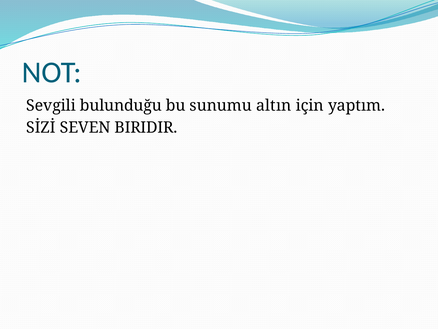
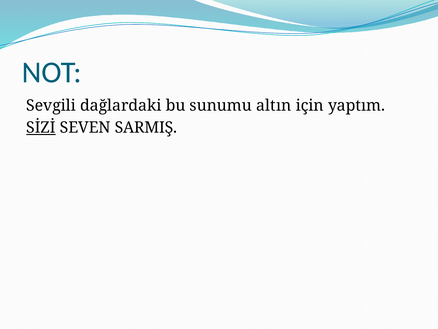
bulunduğu: bulunduğu -> dağlardaki (121, 105)
SİZİ underline: none -> present (41, 128)
BIRIDIR: BIRIDIR -> SARMIŞ (146, 128)
